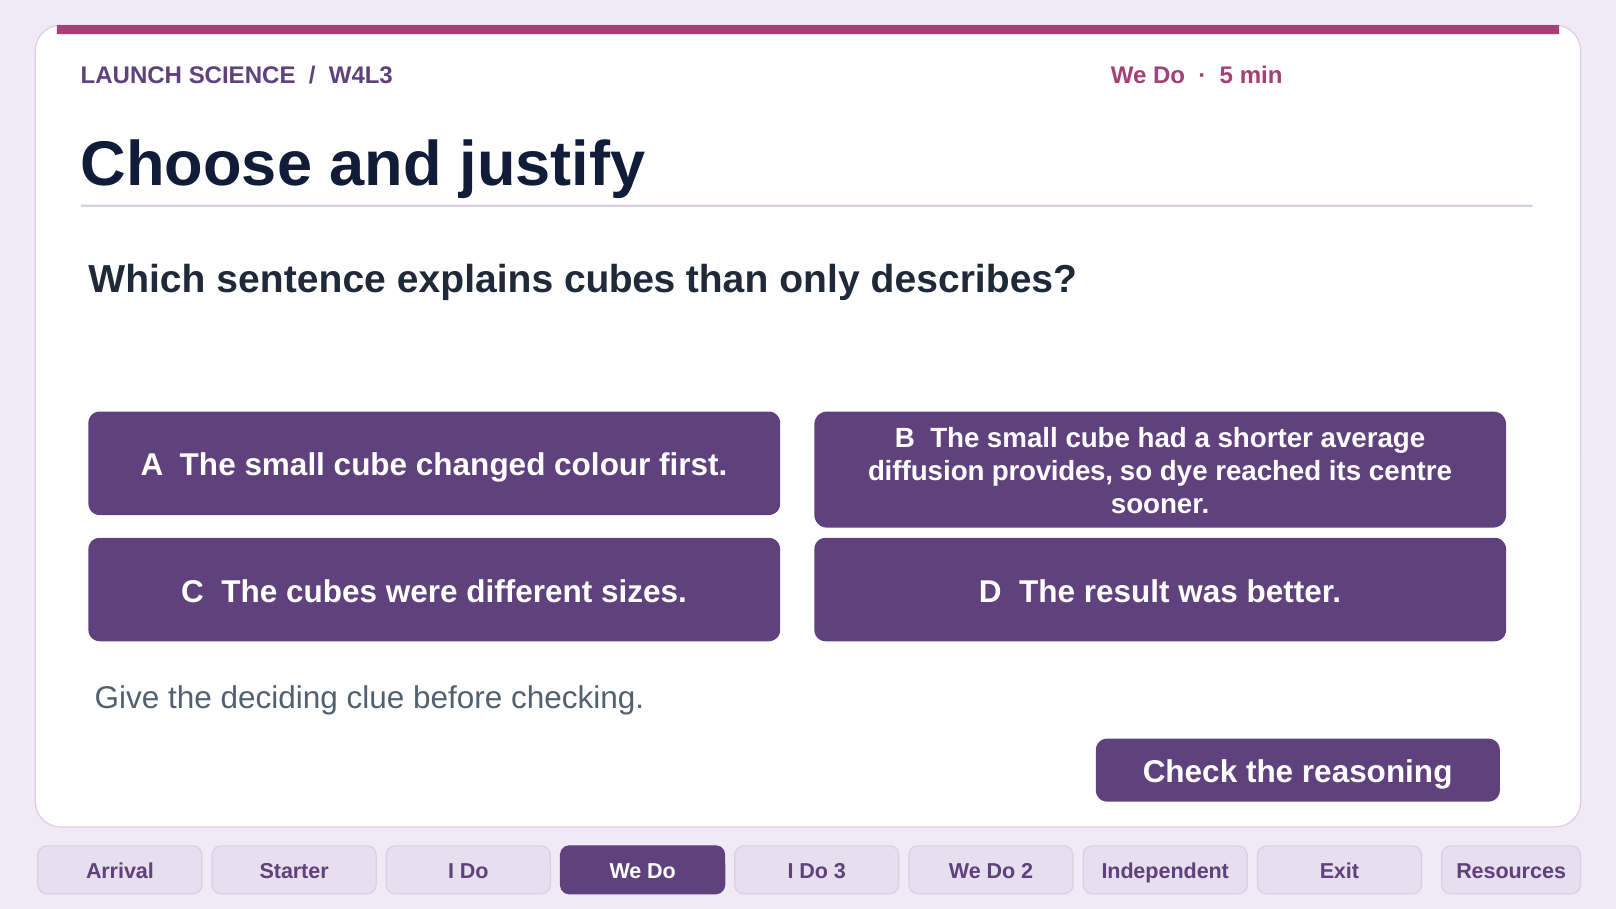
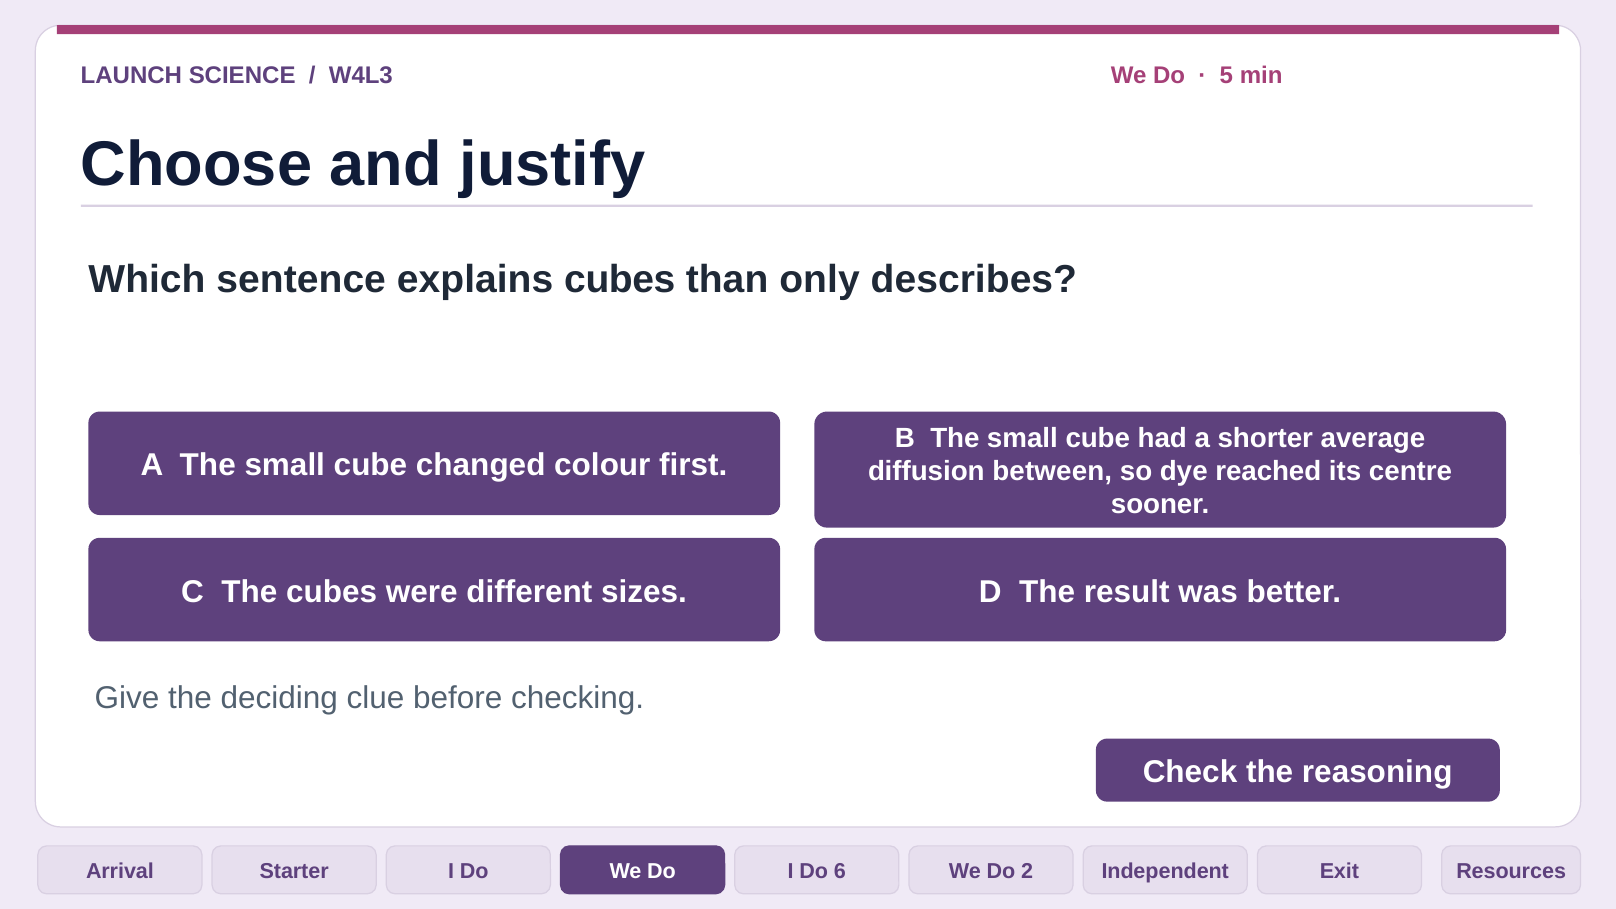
provides: provides -> between (1052, 471)
3: 3 -> 6 (840, 871)
